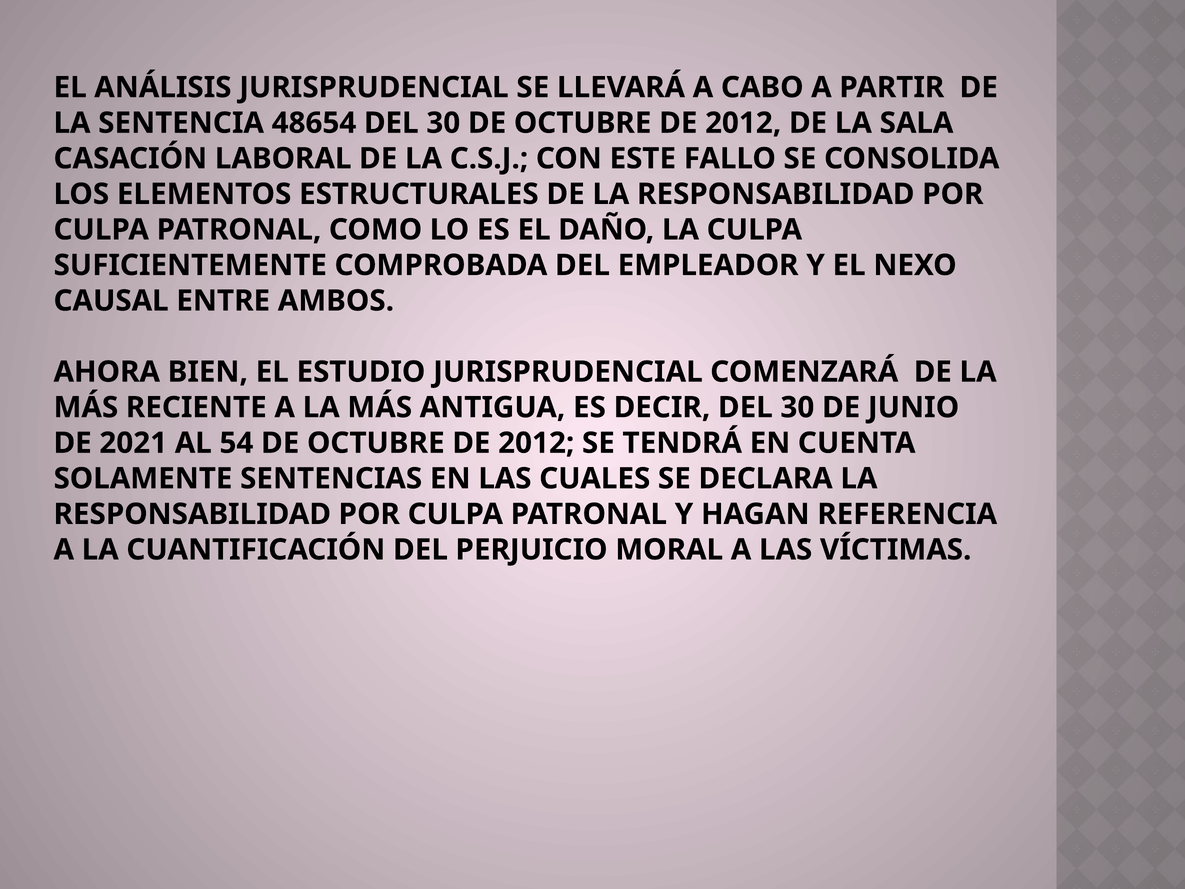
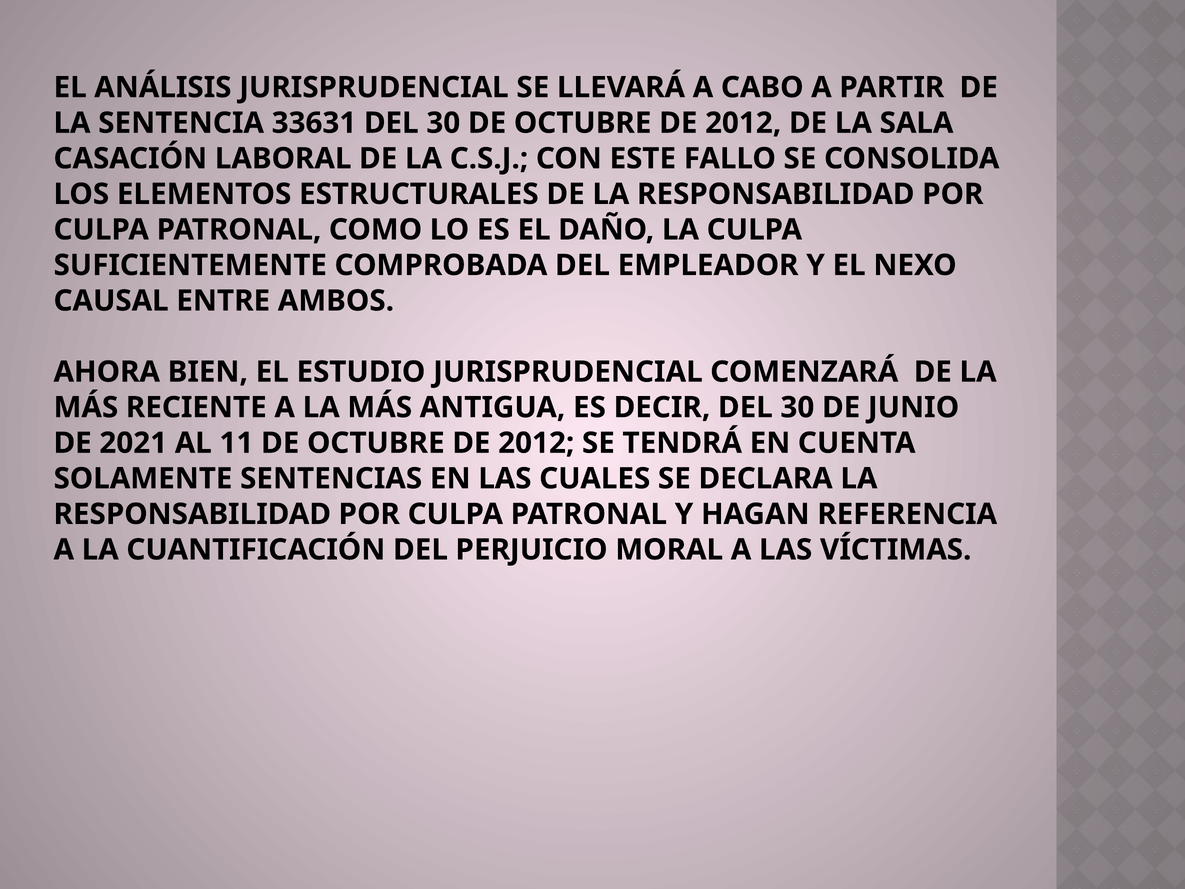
48654: 48654 -> 33631 (314, 123)
54: 54 -> 11 (236, 443)
